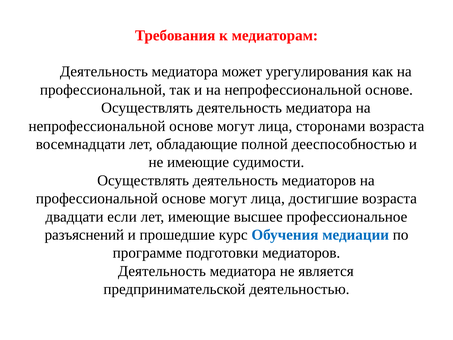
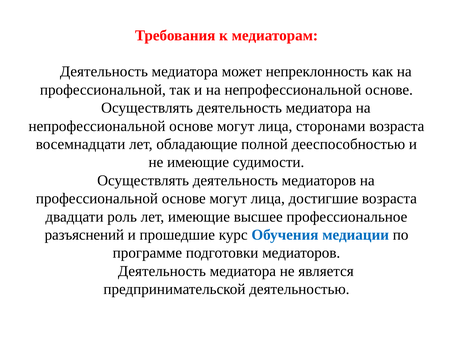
урегулирования: урегулирования -> непреклонность (317, 72)
если: если -> роль (122, 217)
